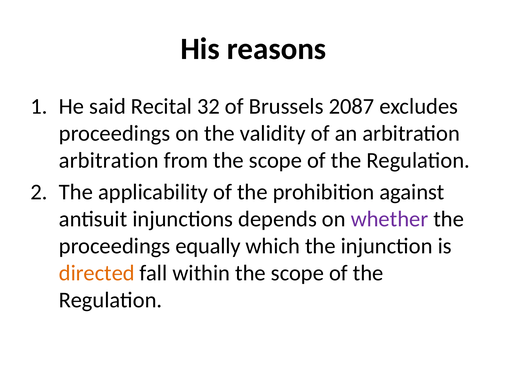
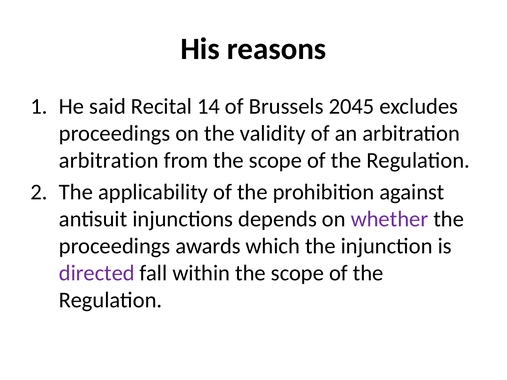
32: 32 -> 14 (208, 106)
2087: 2087 -> 2045 (352, 106)
equally: equally -> awards (208, 246)
directed colour: orange -> purple (97, 273)
